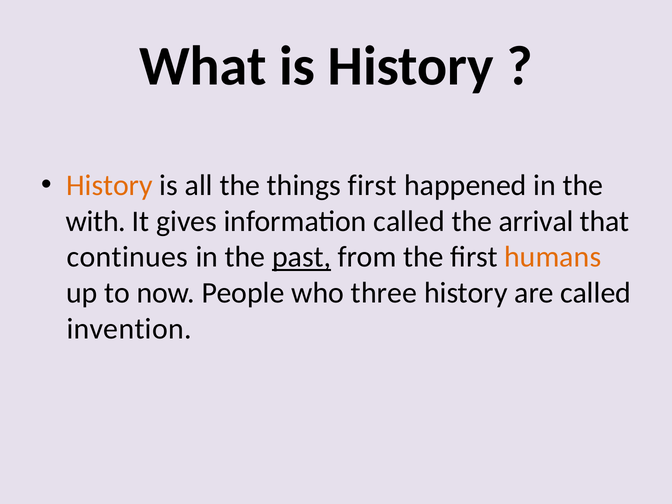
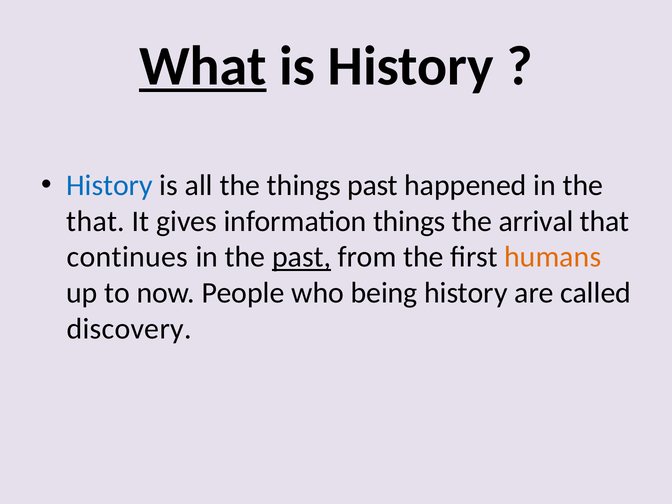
What underline: none -> present (203, 66)
History colour: orange -> blue (110, 185)
things first: first -> past (373, 185)
with: with -> that (96, 221)
information called: called -> things (409, 221)
three: three -> being (384, 293)
invention: invention -> discovery (129, 329)
